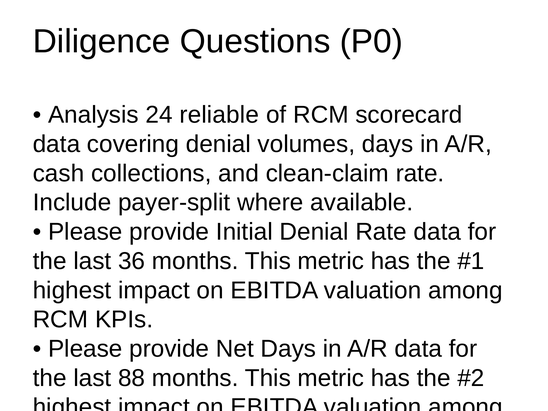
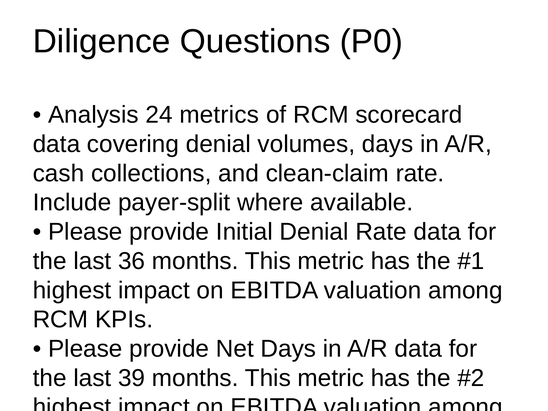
reliable: reliable -> metrics (219, 115)
88: 88 -> 39 (132, 378)
